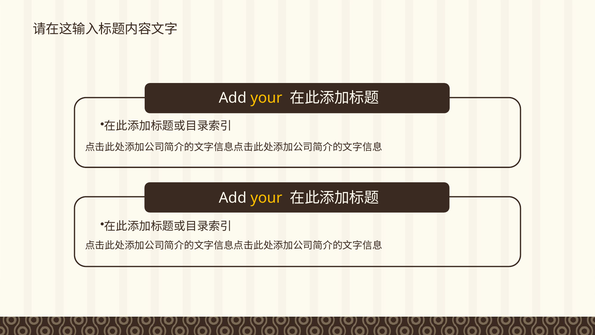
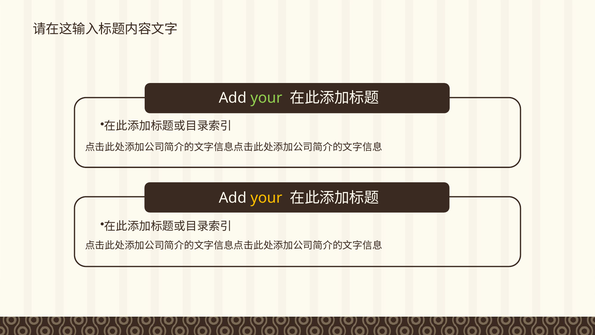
your colour: yellow -> light green (266, 98)
